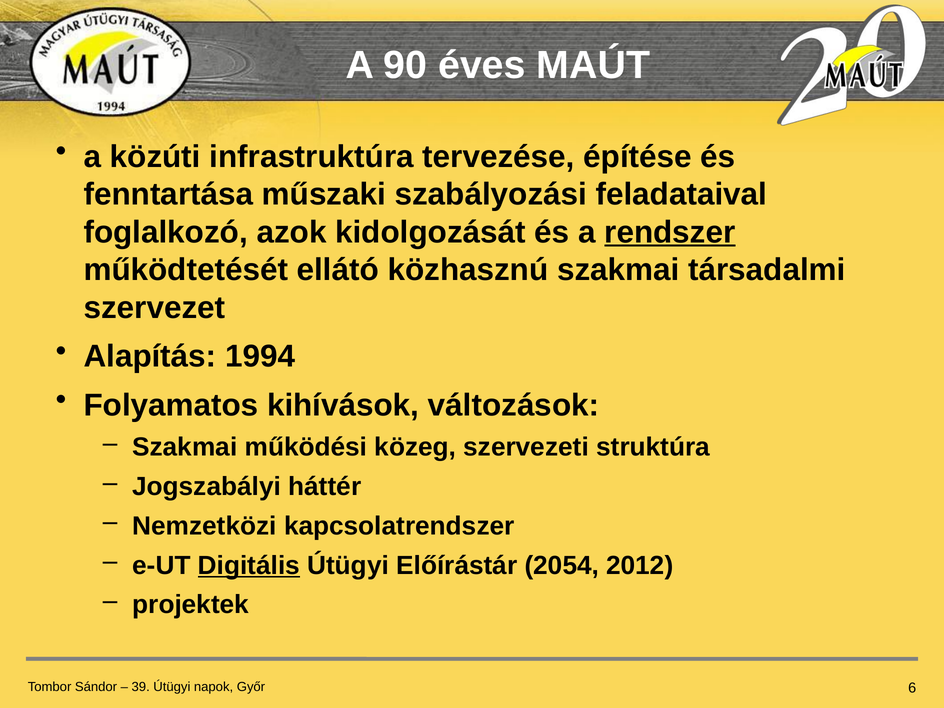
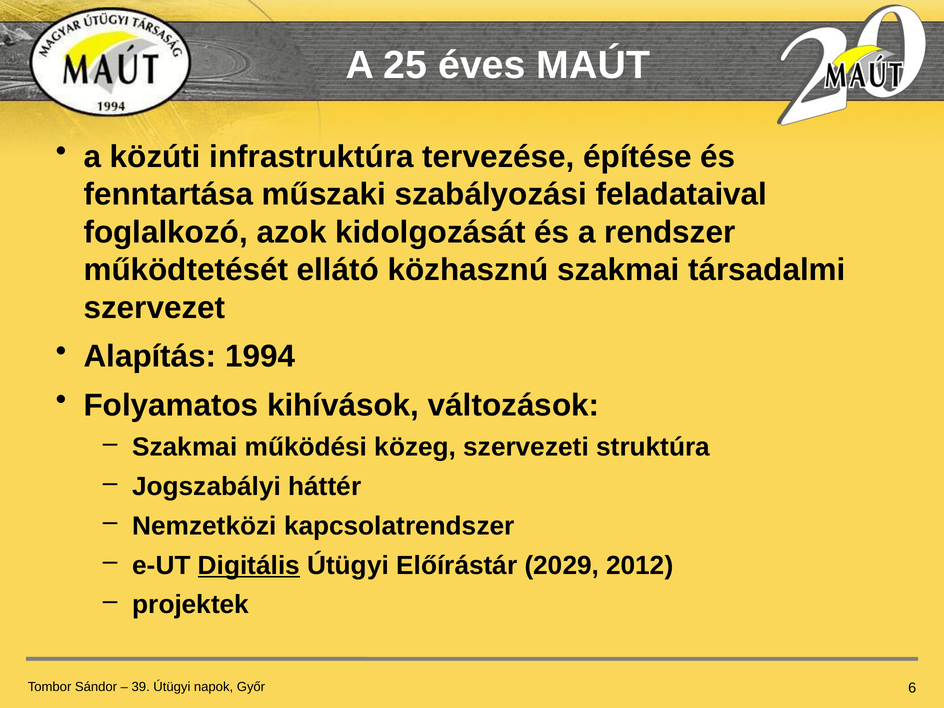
90: 90 -> 25 (405, 65)
rendszer underline: present -> none (670, 232)
2054: 2054 -> 2029 (562, 565)
